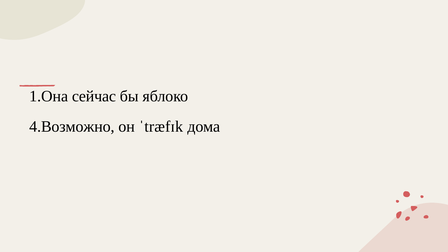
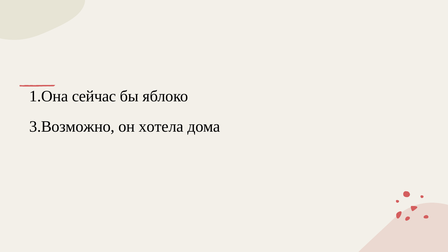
4.Возможно: 4.Возможно -> 3.Возможно (72, 127)
ˈtræfɪk: ˈtræfɪk -> хотела (161, 127)
